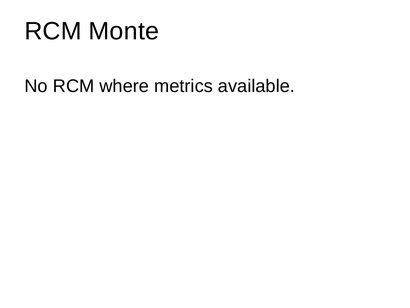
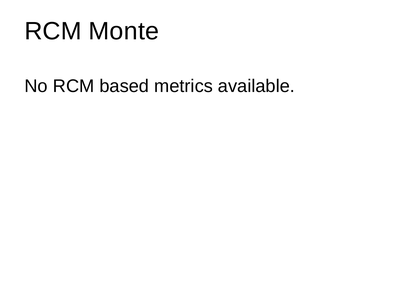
where: where -> based (124, 86)
